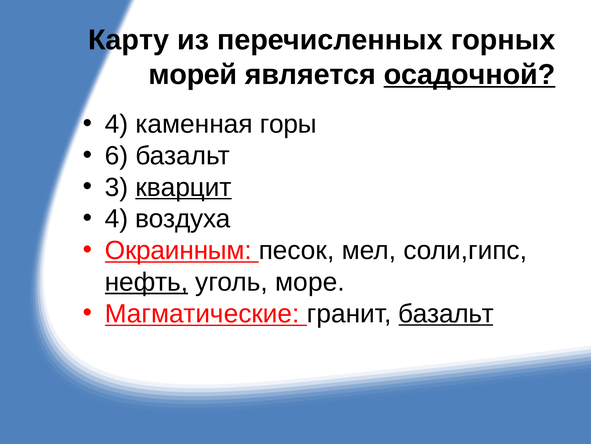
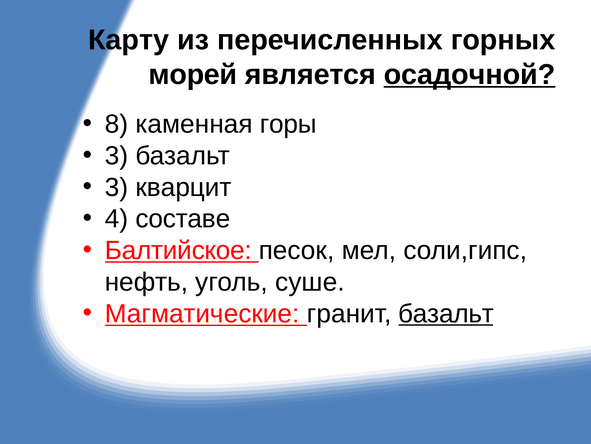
4: 4 -> 8 (117, 124)
6: 6 -> 3 (117, 156)
кварцит underline: present -> none (184, 187)
воздуха: воздуха -> составе (183, 219)
Окраинным: Окраинным -> Балтийское (178, 250)
нефть underline: present -> none (146, 282)
море: море -> суше (310, 282)
